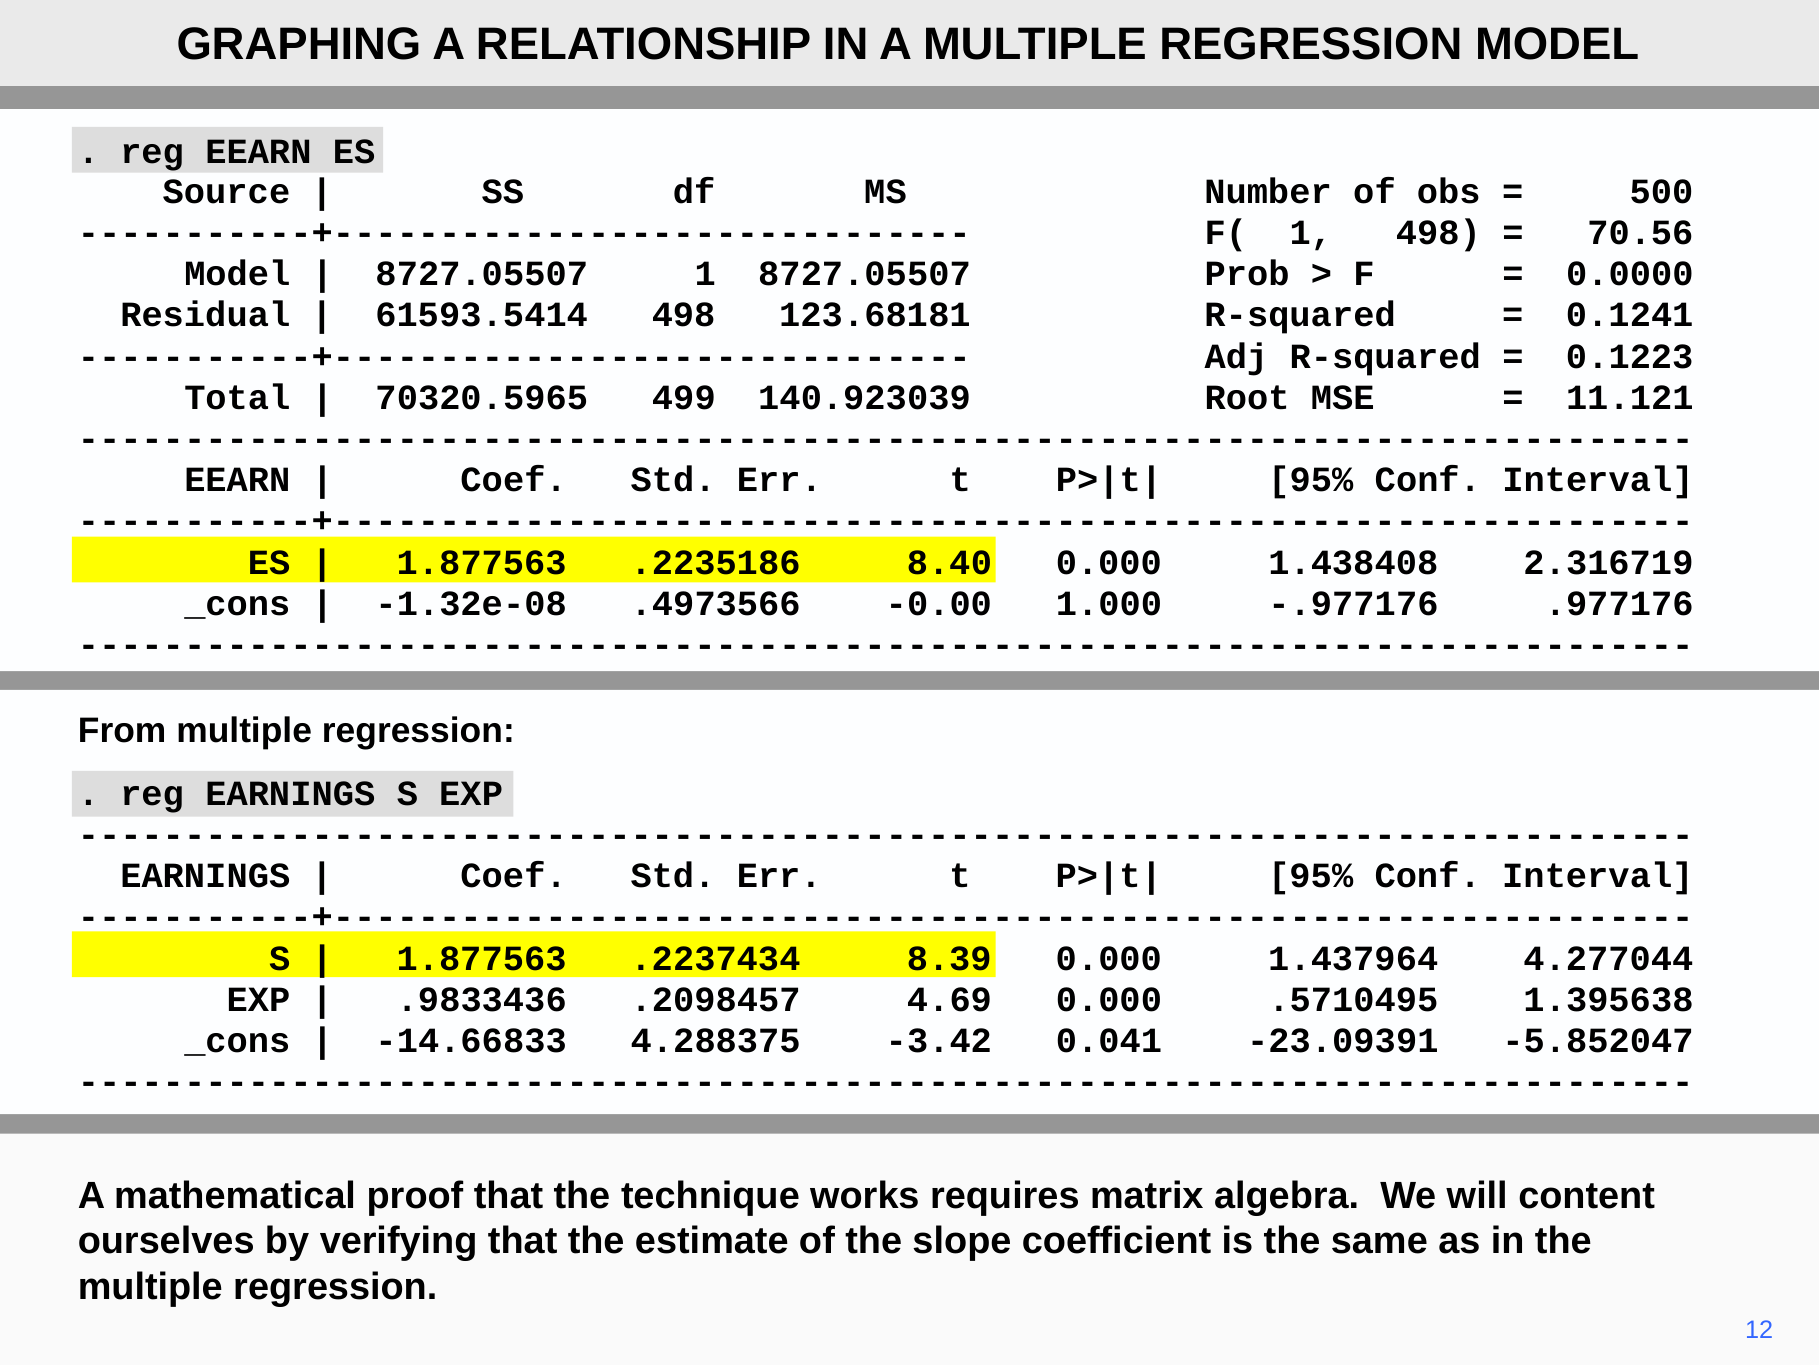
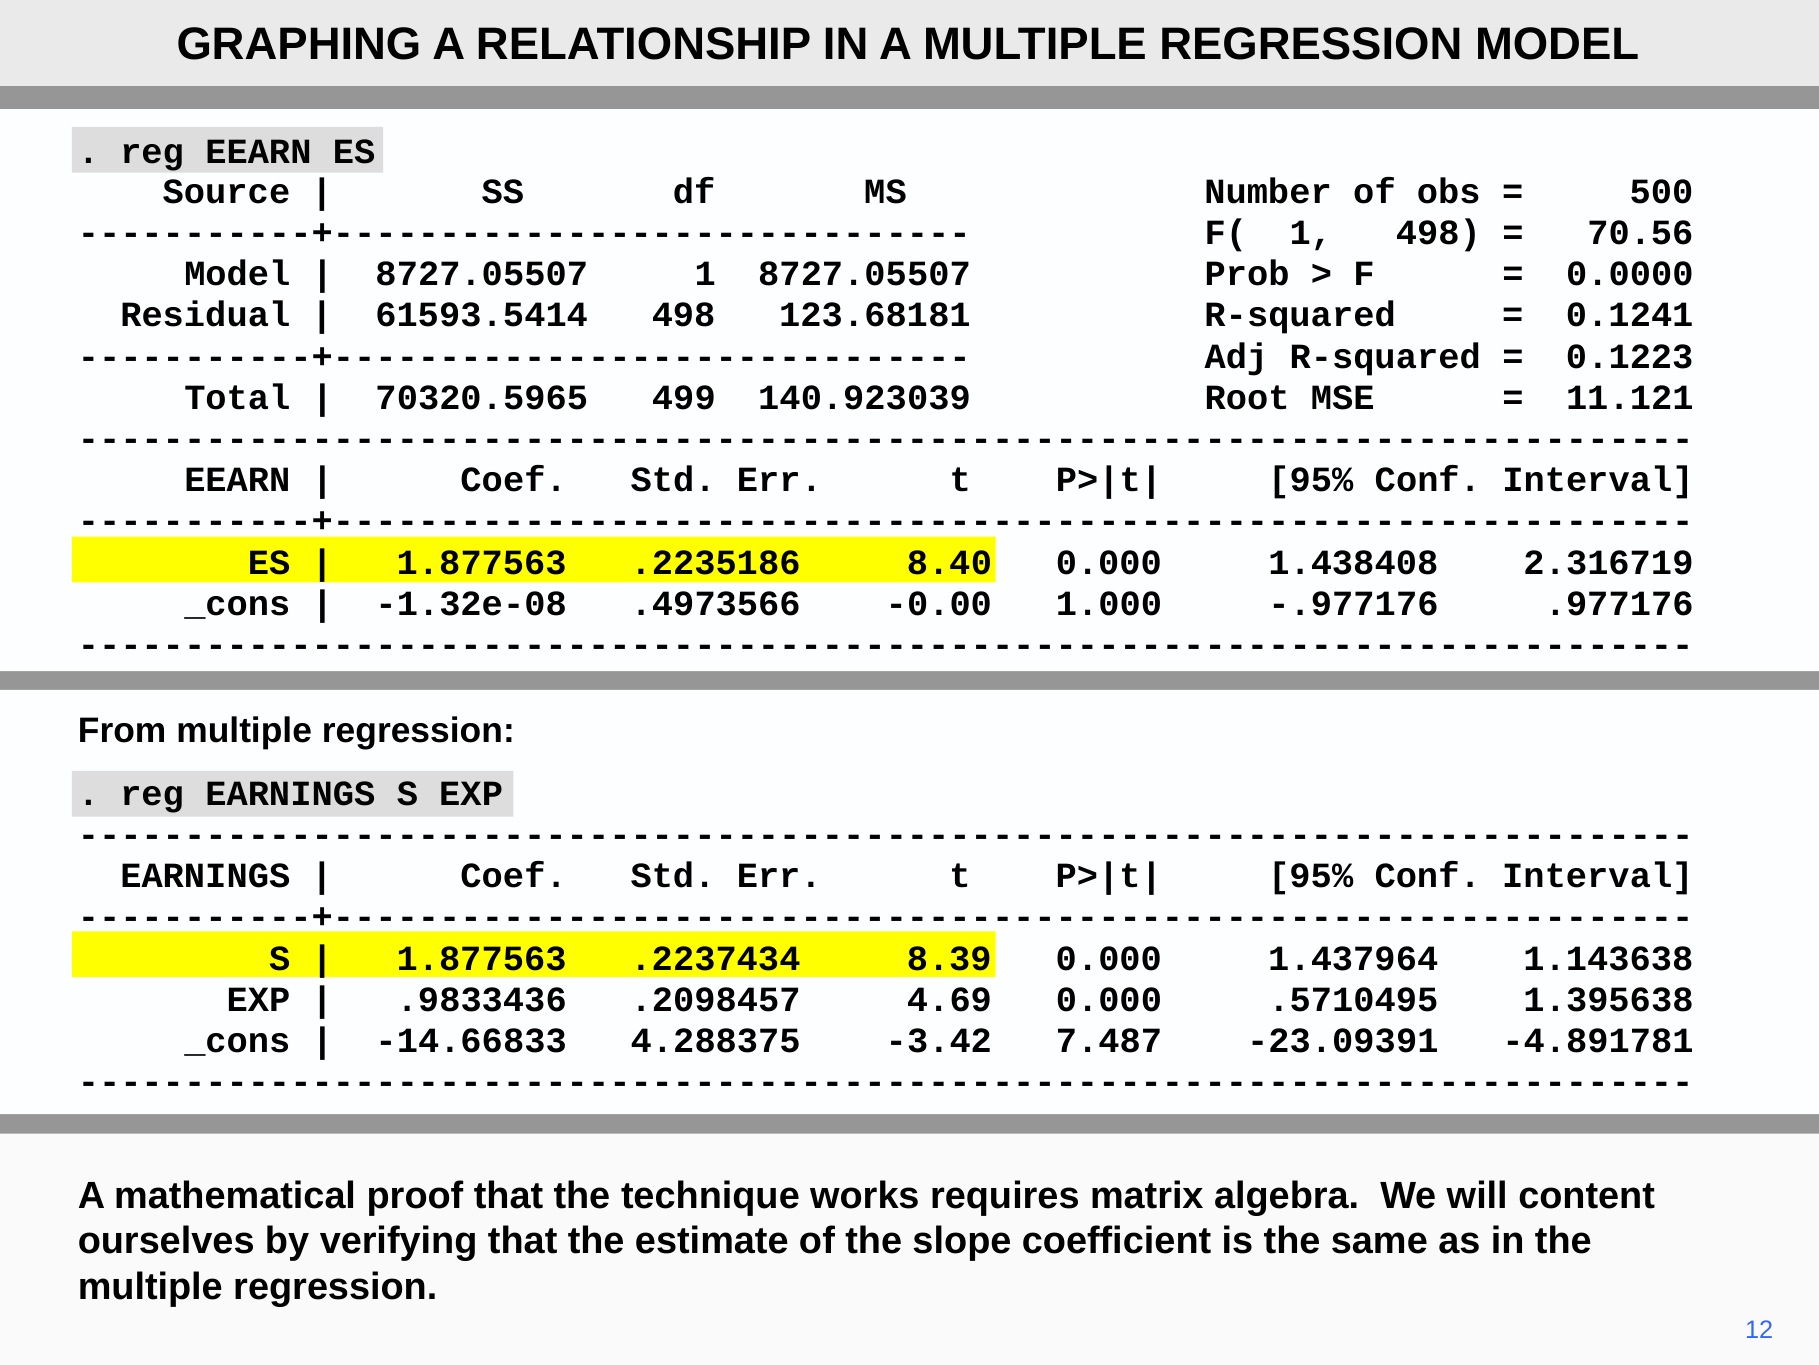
4.277044: 4.277044 -> 1.143638 (1608, 958)
0.041: 0.041 -> 7.487 (1109, 1040)
-5.852047: -5.852047 -> -4.891781 (1598, 1040)
